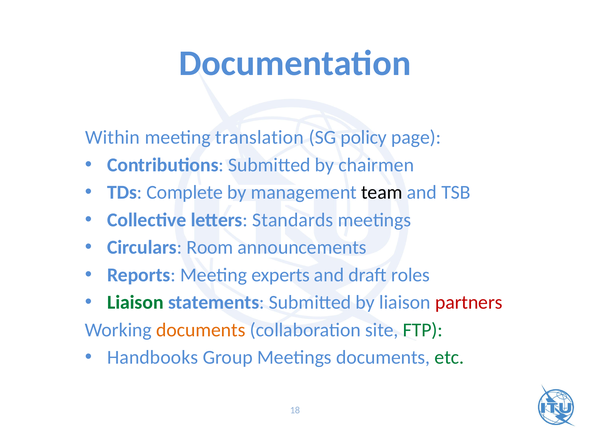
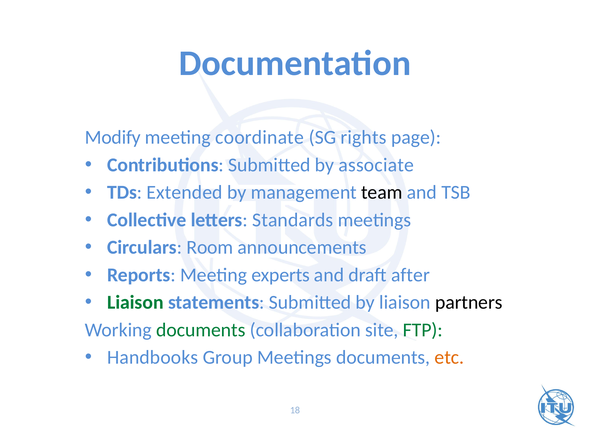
Within: Within -> Modify (113, 138)
translation: translation -> coordinate (260, 138)
policy: policy -> rights (364, 138)
chairmen: chairmen -> associate (376, 165)
Complete: Complete -> Extended (185, 193)
roles: roles -> after (411, 275)
partners colour: red -> black (469, 303)
documents colour: orange -> green (201, 330)
etc colour: green -> orange (449, 358)
